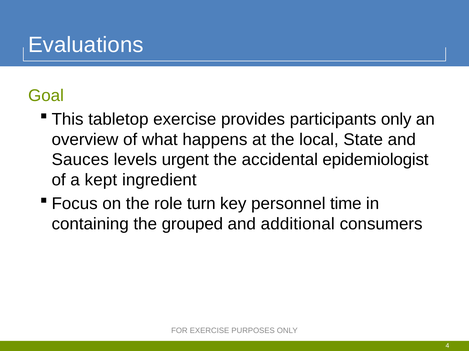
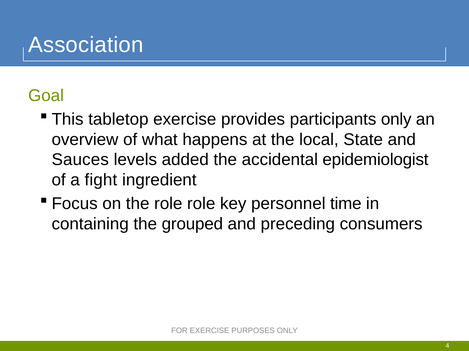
Evaluations: Evaluations -> Association (86, 45)
urgent: urgent -> added (185, 160)
kept: kept -> fight (101, 180)
role turn: turn -> role (201, 204)
additional: additional -> preceding (298, 224)
